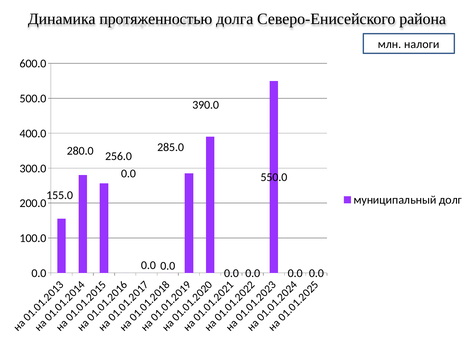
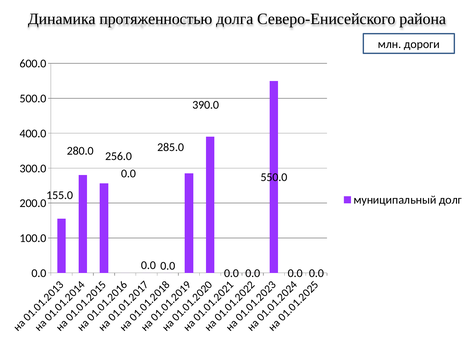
налоги: налоги -> дороги (422, 44)
